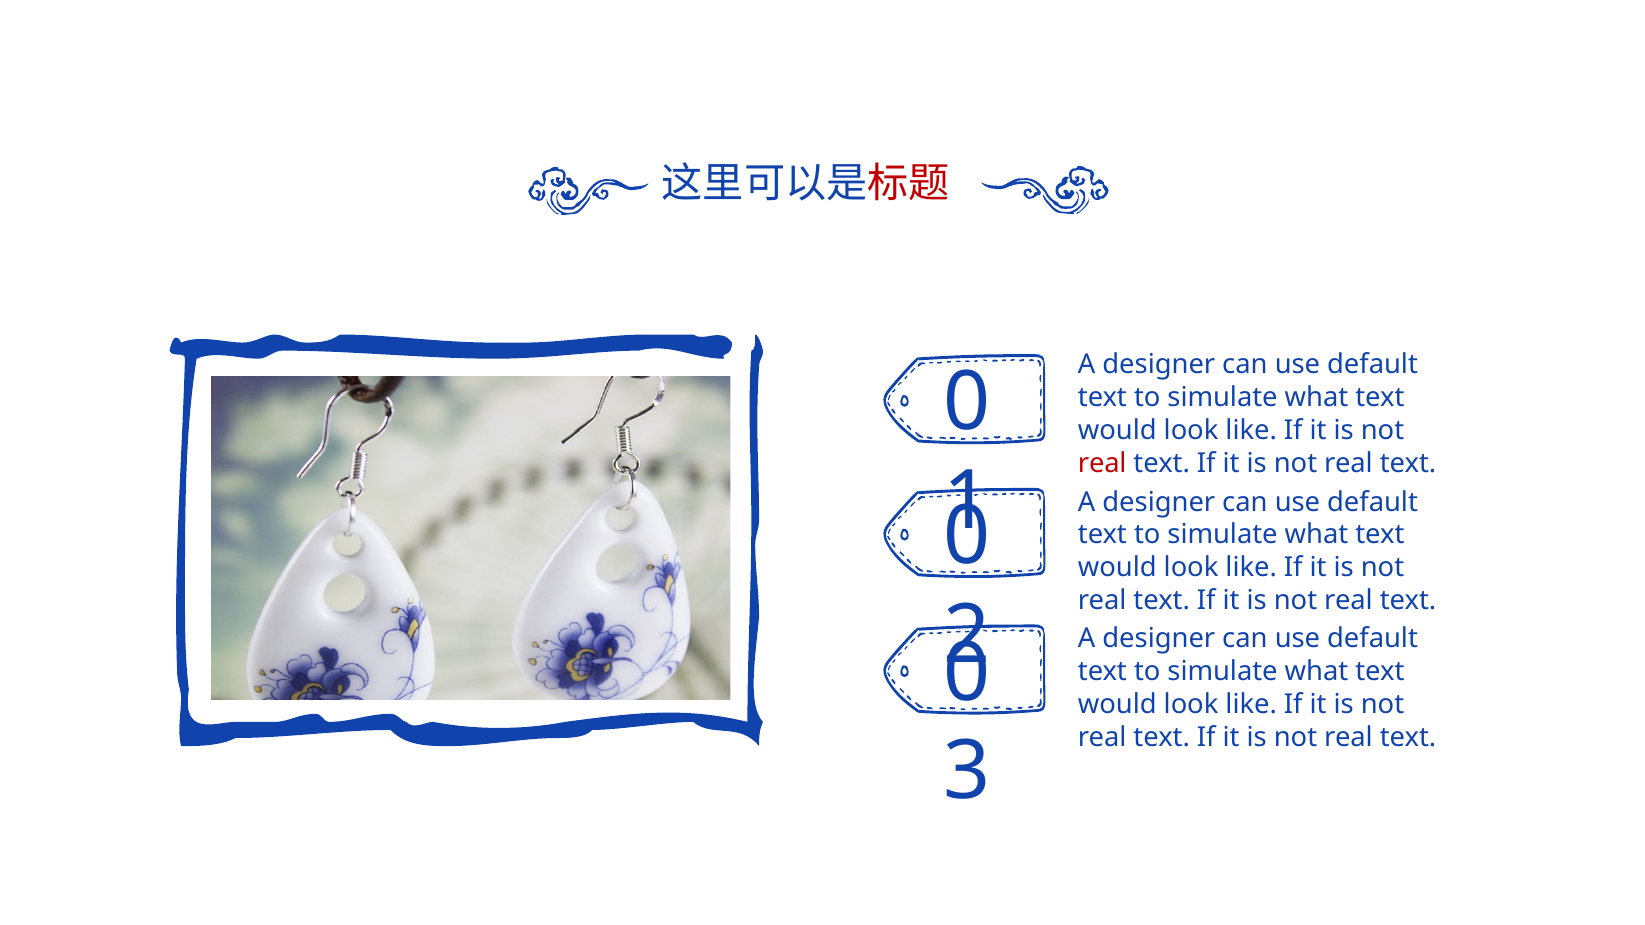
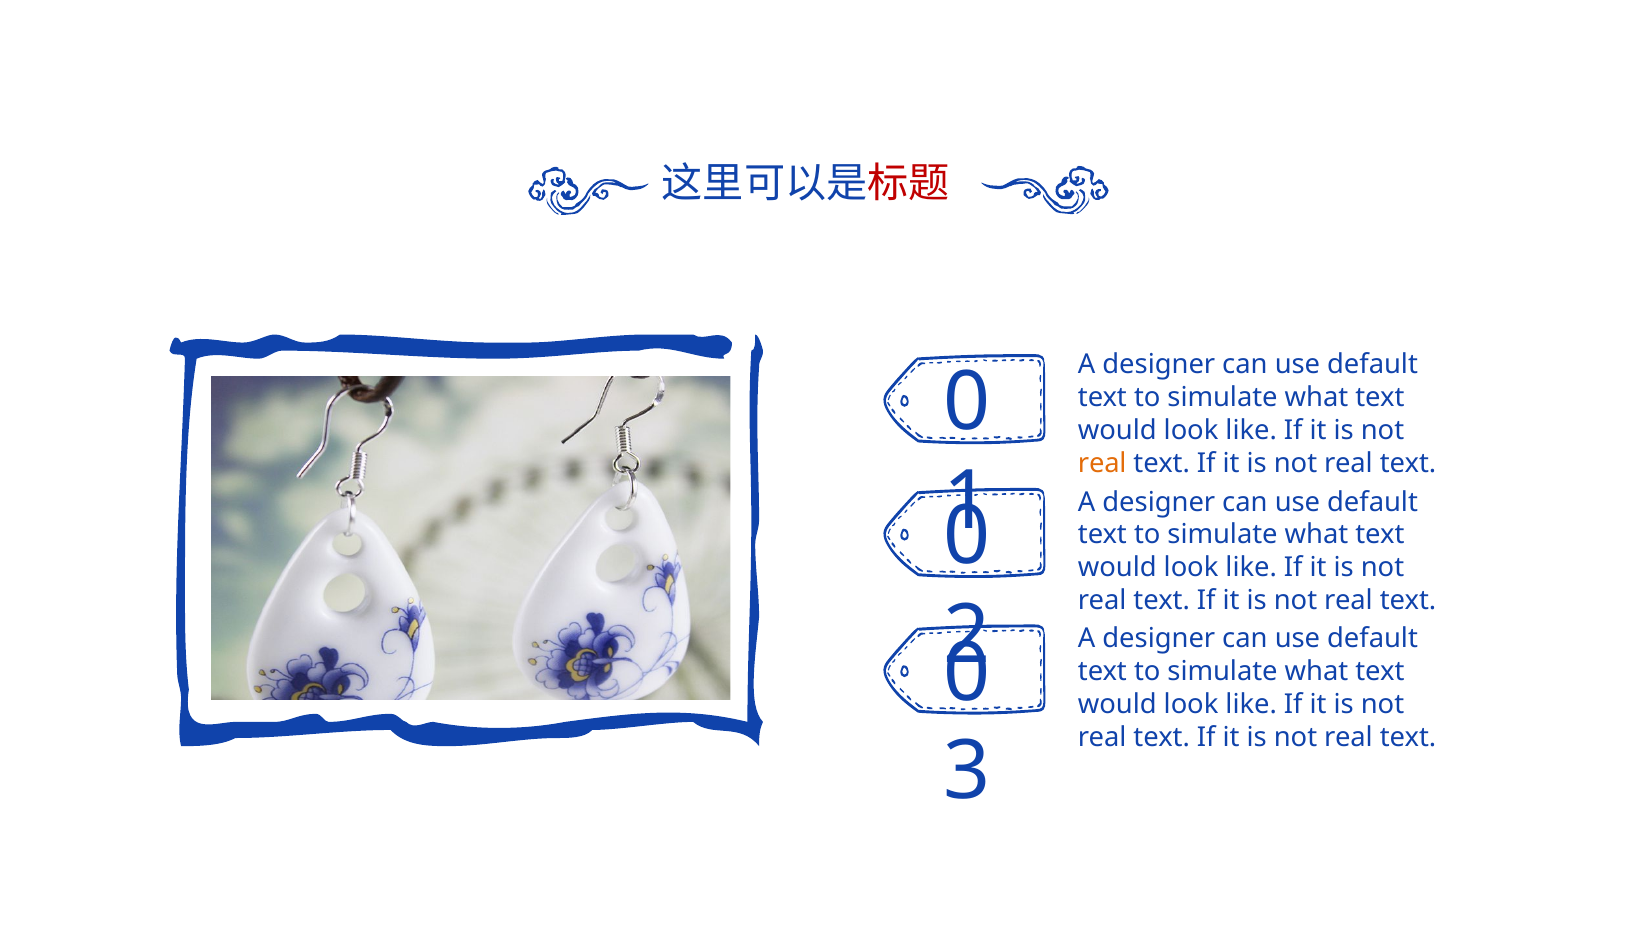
real colour: red -> orange (1102, 464)
